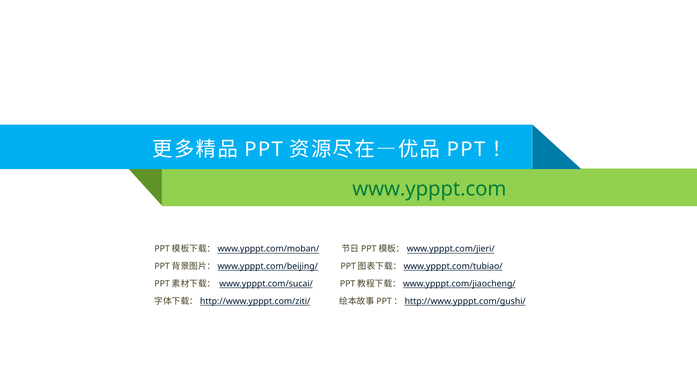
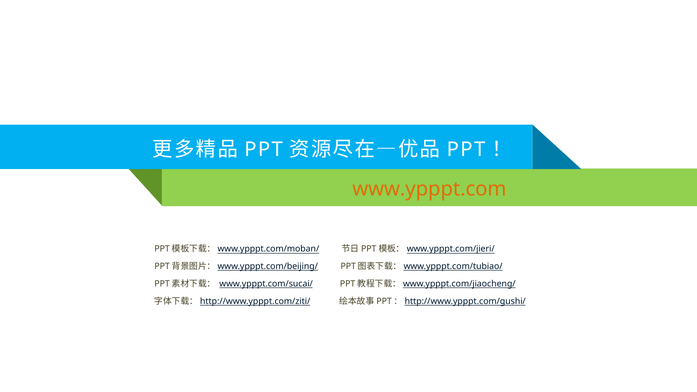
www.ypppt.com colour: green -> orange (429, 189)
